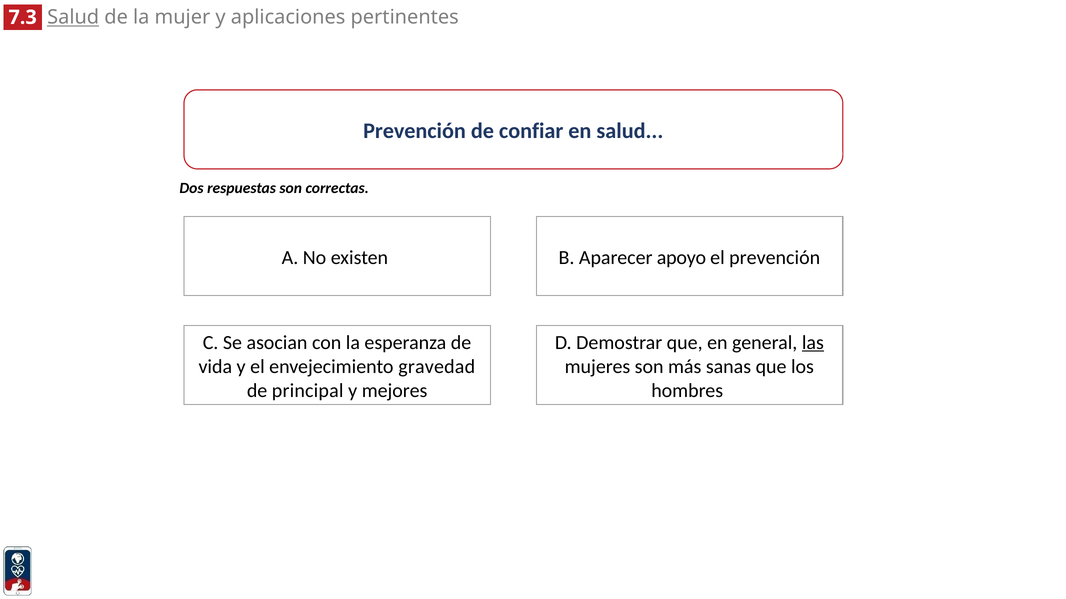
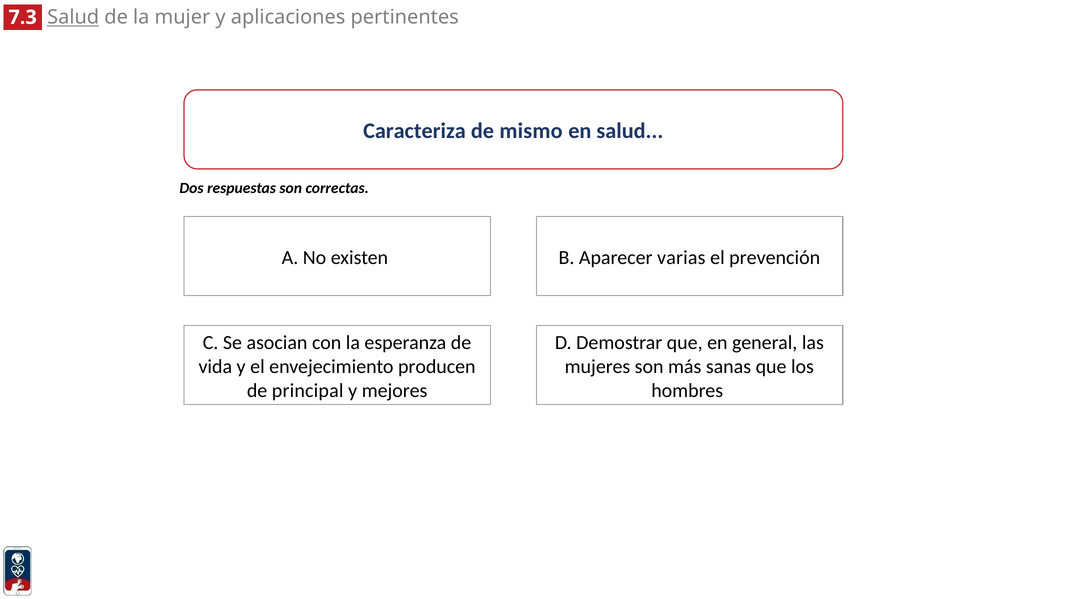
Prevención: Prevención -> Caracteriza (414, 131)
confiar: confiar -> mismo (531, 131)
apoyo: apoyo -> varias (681, 258)
las underline: present -> none (813, 343)
gravedad: gravedad -> producen (437, 367)
